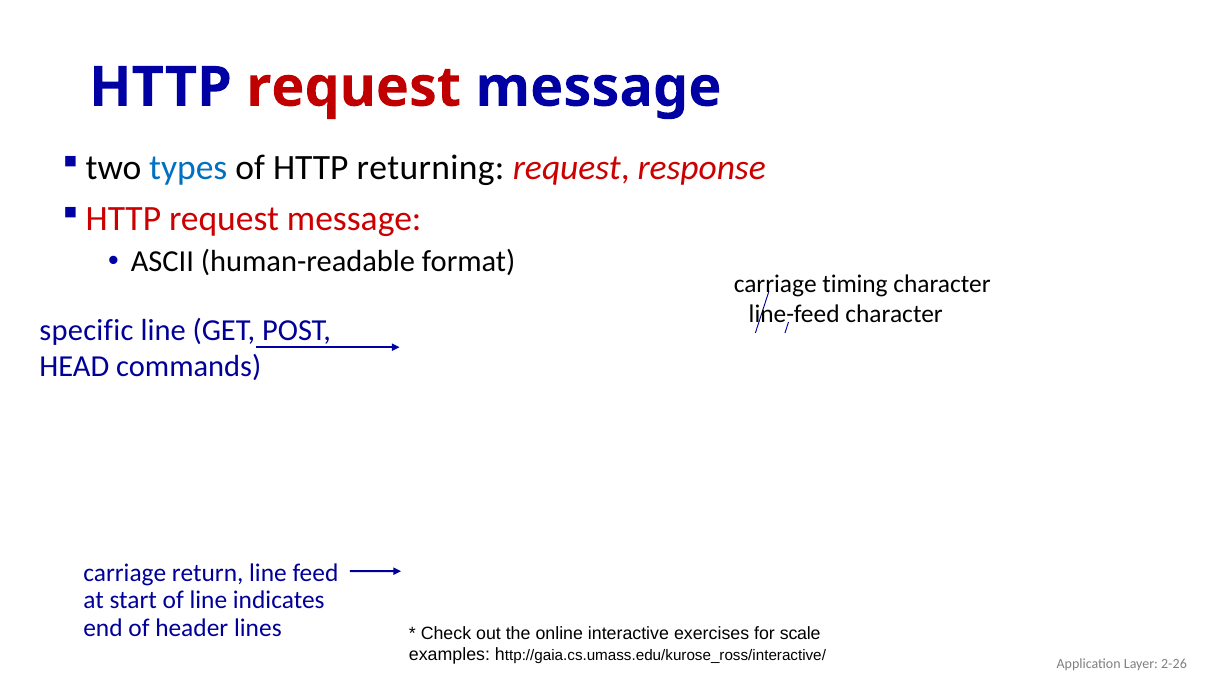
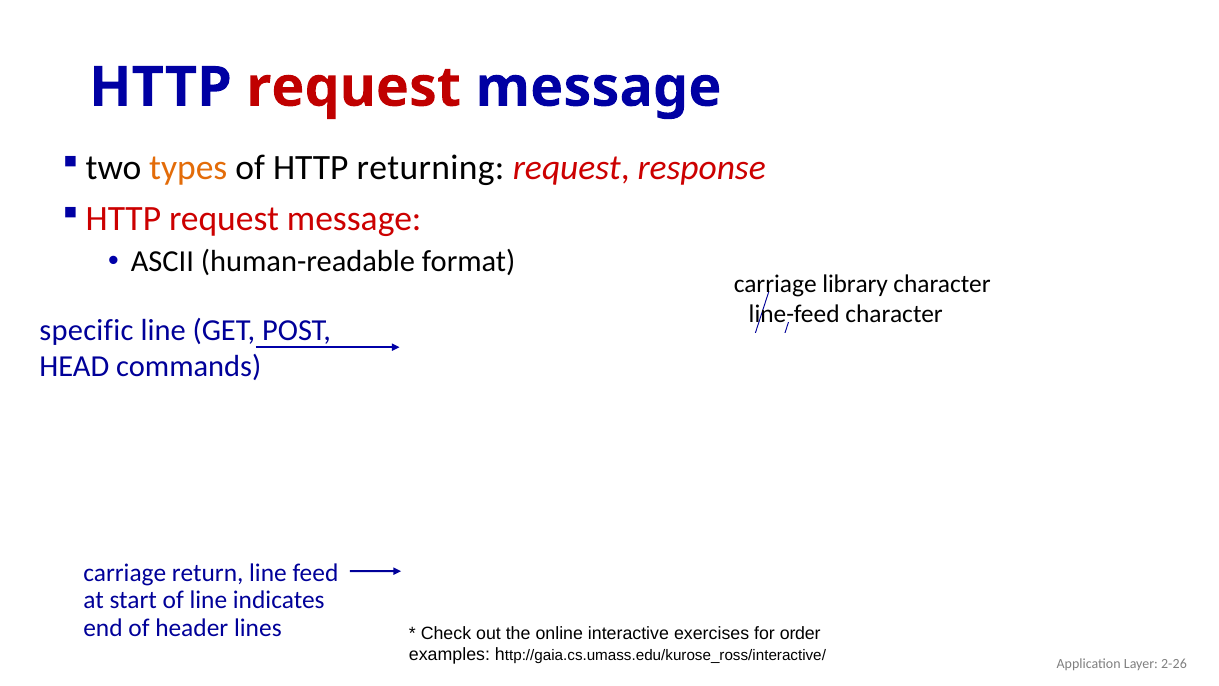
types colour: blue -> orange (188, 168)
timing: timing -> library (855, 284)
scale: scale -> order (800, 633)
